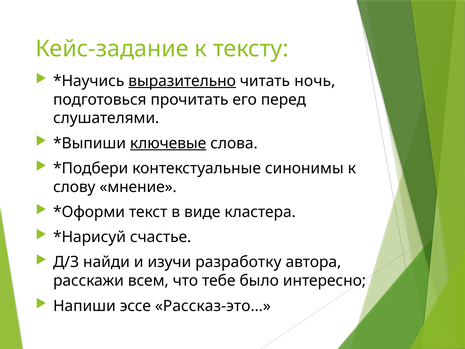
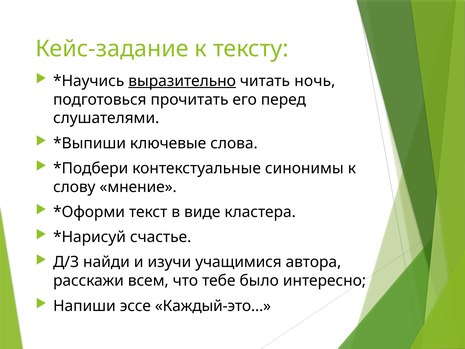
ключевые underline: present -> none (168, 143)
разработку: разработку -> учащимися (238, 262)
Рассказ-это…: Рассказ-это… -> Каждый-это… (213, 306)
